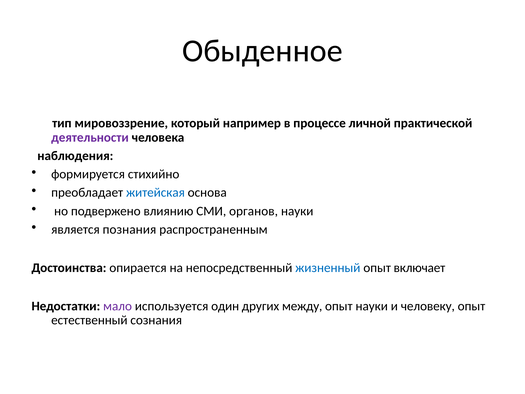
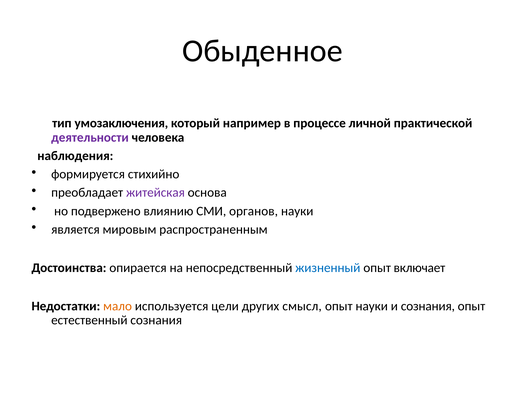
мировоззрение: мировоззрение -> умозаключения (121, 123)
житейская colour: blue -> purple (155, 193)
познания: познания -> мировым (129, 229)
мало colour: purple -> orange (118, 306)
один: один -> цели (225, 306)
между: между -> смысл (302, 306)
и человеку: человеку -> сознания (428, 306)
